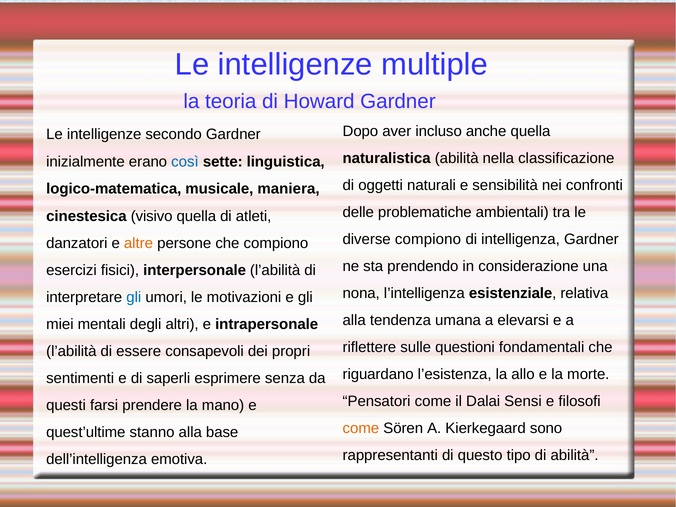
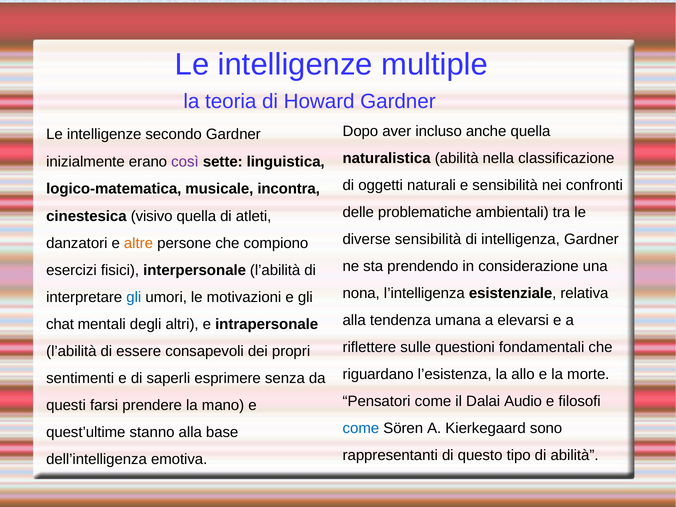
così colour: blue -> purple (185, 162)
maniera: maniera -> incontra (289, 189)
diverse compiono: compiono -> sensibilità (428, 239)
miei: miei -> chat (60, 324)
Sensi: Sensi -> Audio (523, 401)
come colour: orange -> blue (361, 428)
